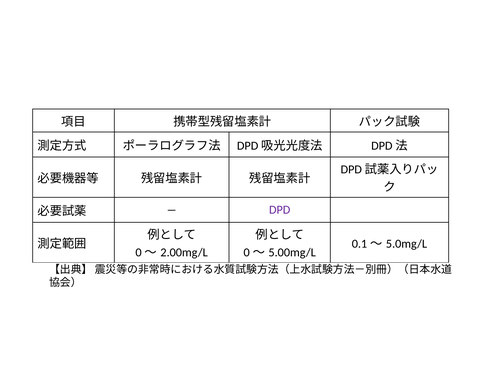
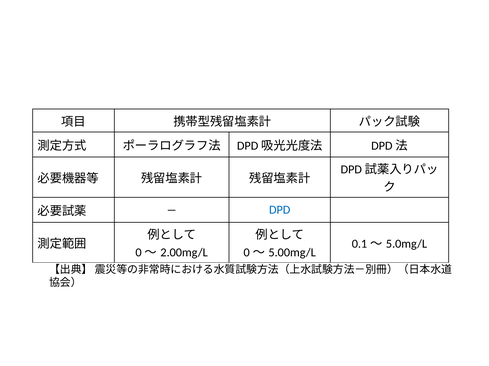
DPD colour: purple -> blue (280, 210)
